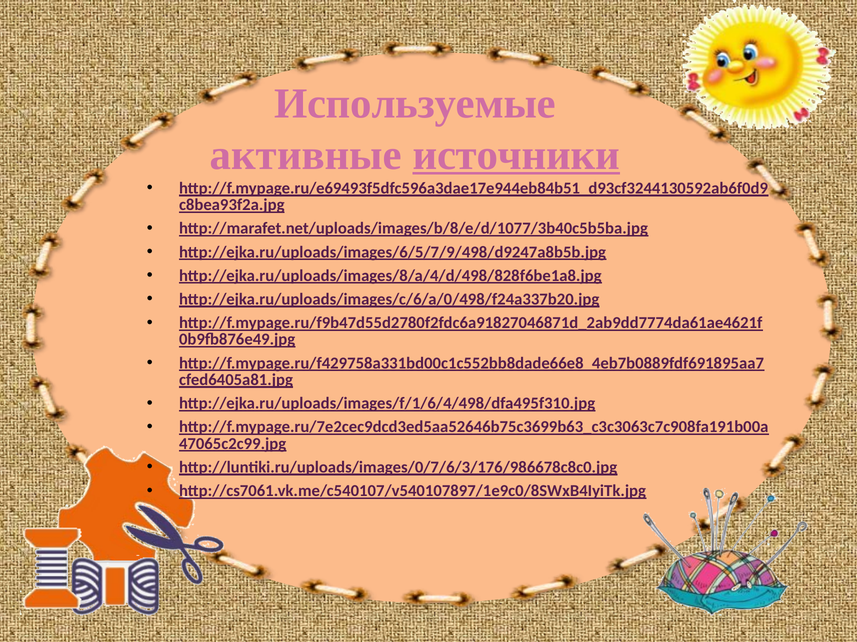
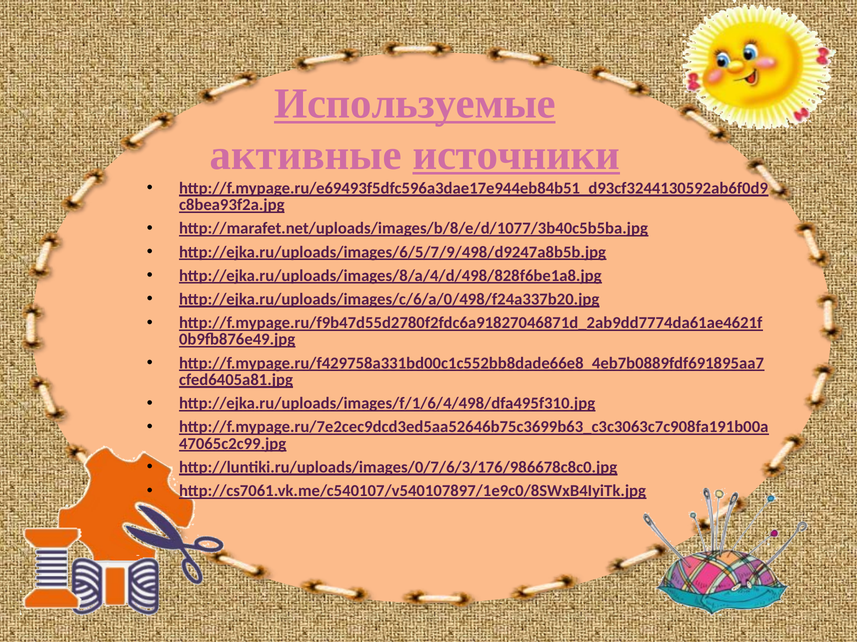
Используемые underline: none -> present (415, 104)
